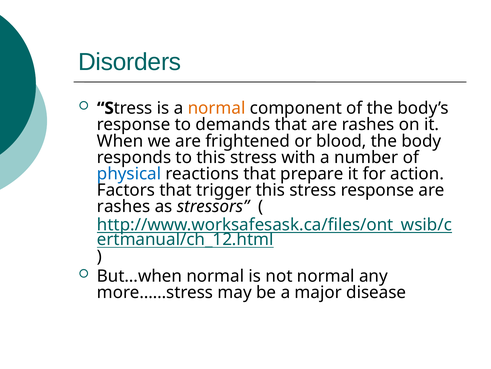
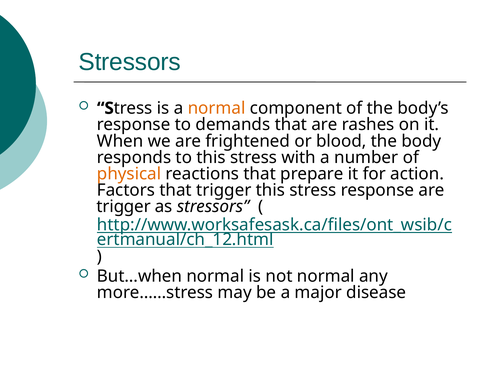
Disorders: Disorders -> Stressors (130, 62)
physical colour: blue -> orange (129, 173)
rashes: rashes -> trigger (124, 206)
